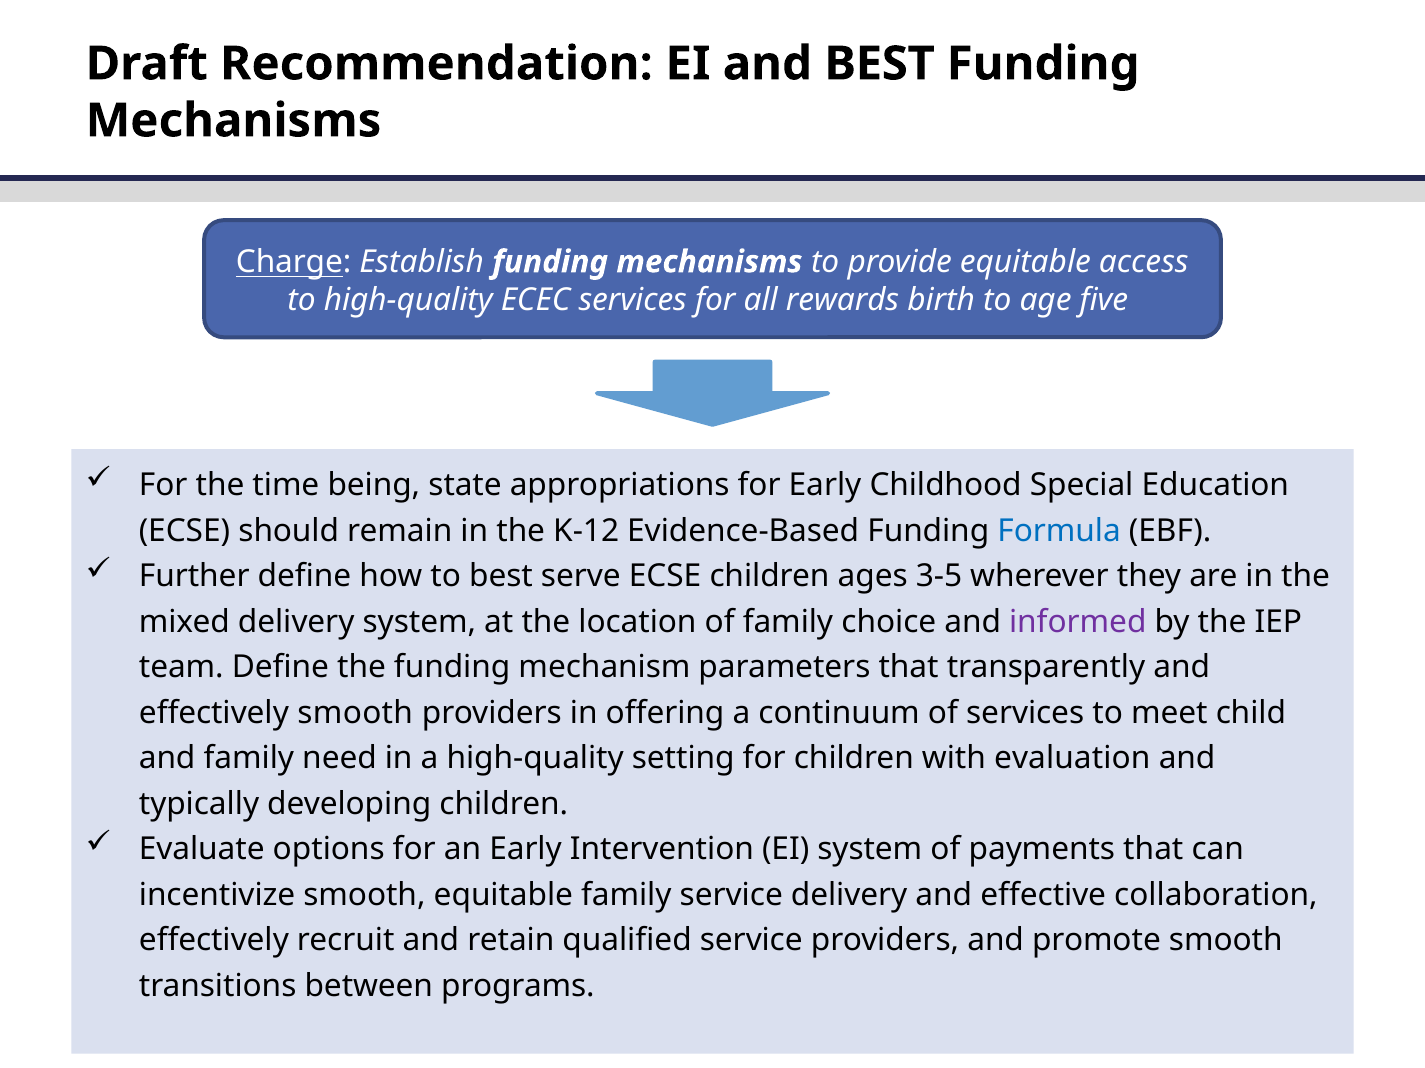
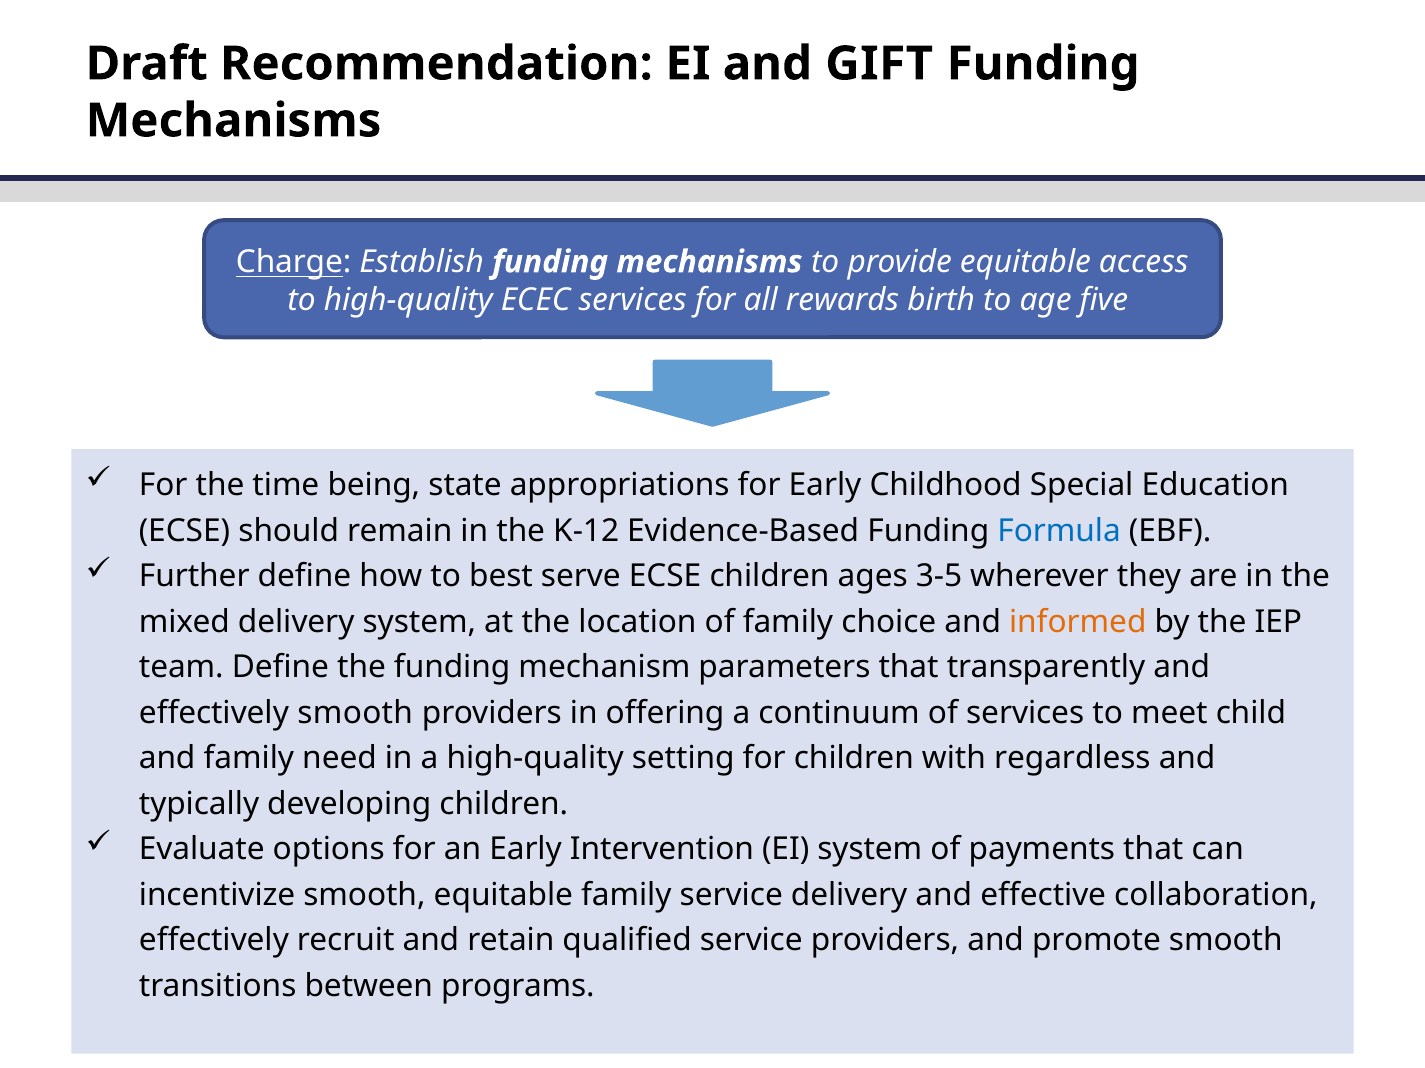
and BEST: BEST -> GIFT (879, 64)
informed colour: purple -> orange (1078, 622)
evaluation: evaluation -> regardless (1072, 759)
